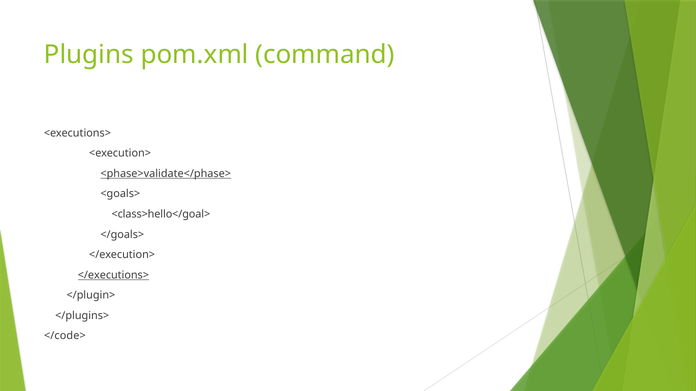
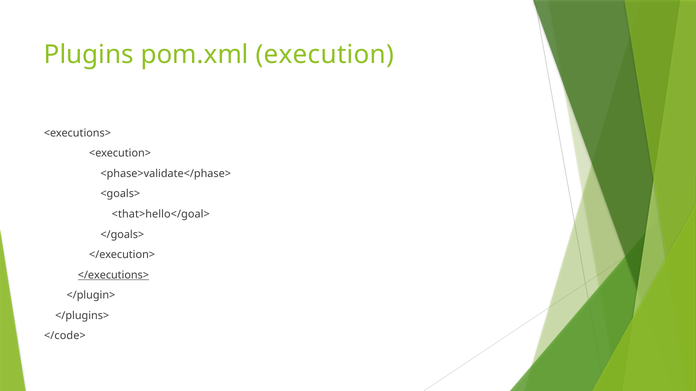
command: command -> execution (325, 55)
<phase>validate</phase> underline: present -> none (166, 174)
<class>hello</goal>: <class>hello</goal> -> <that>hello</goal> (161, 214)
